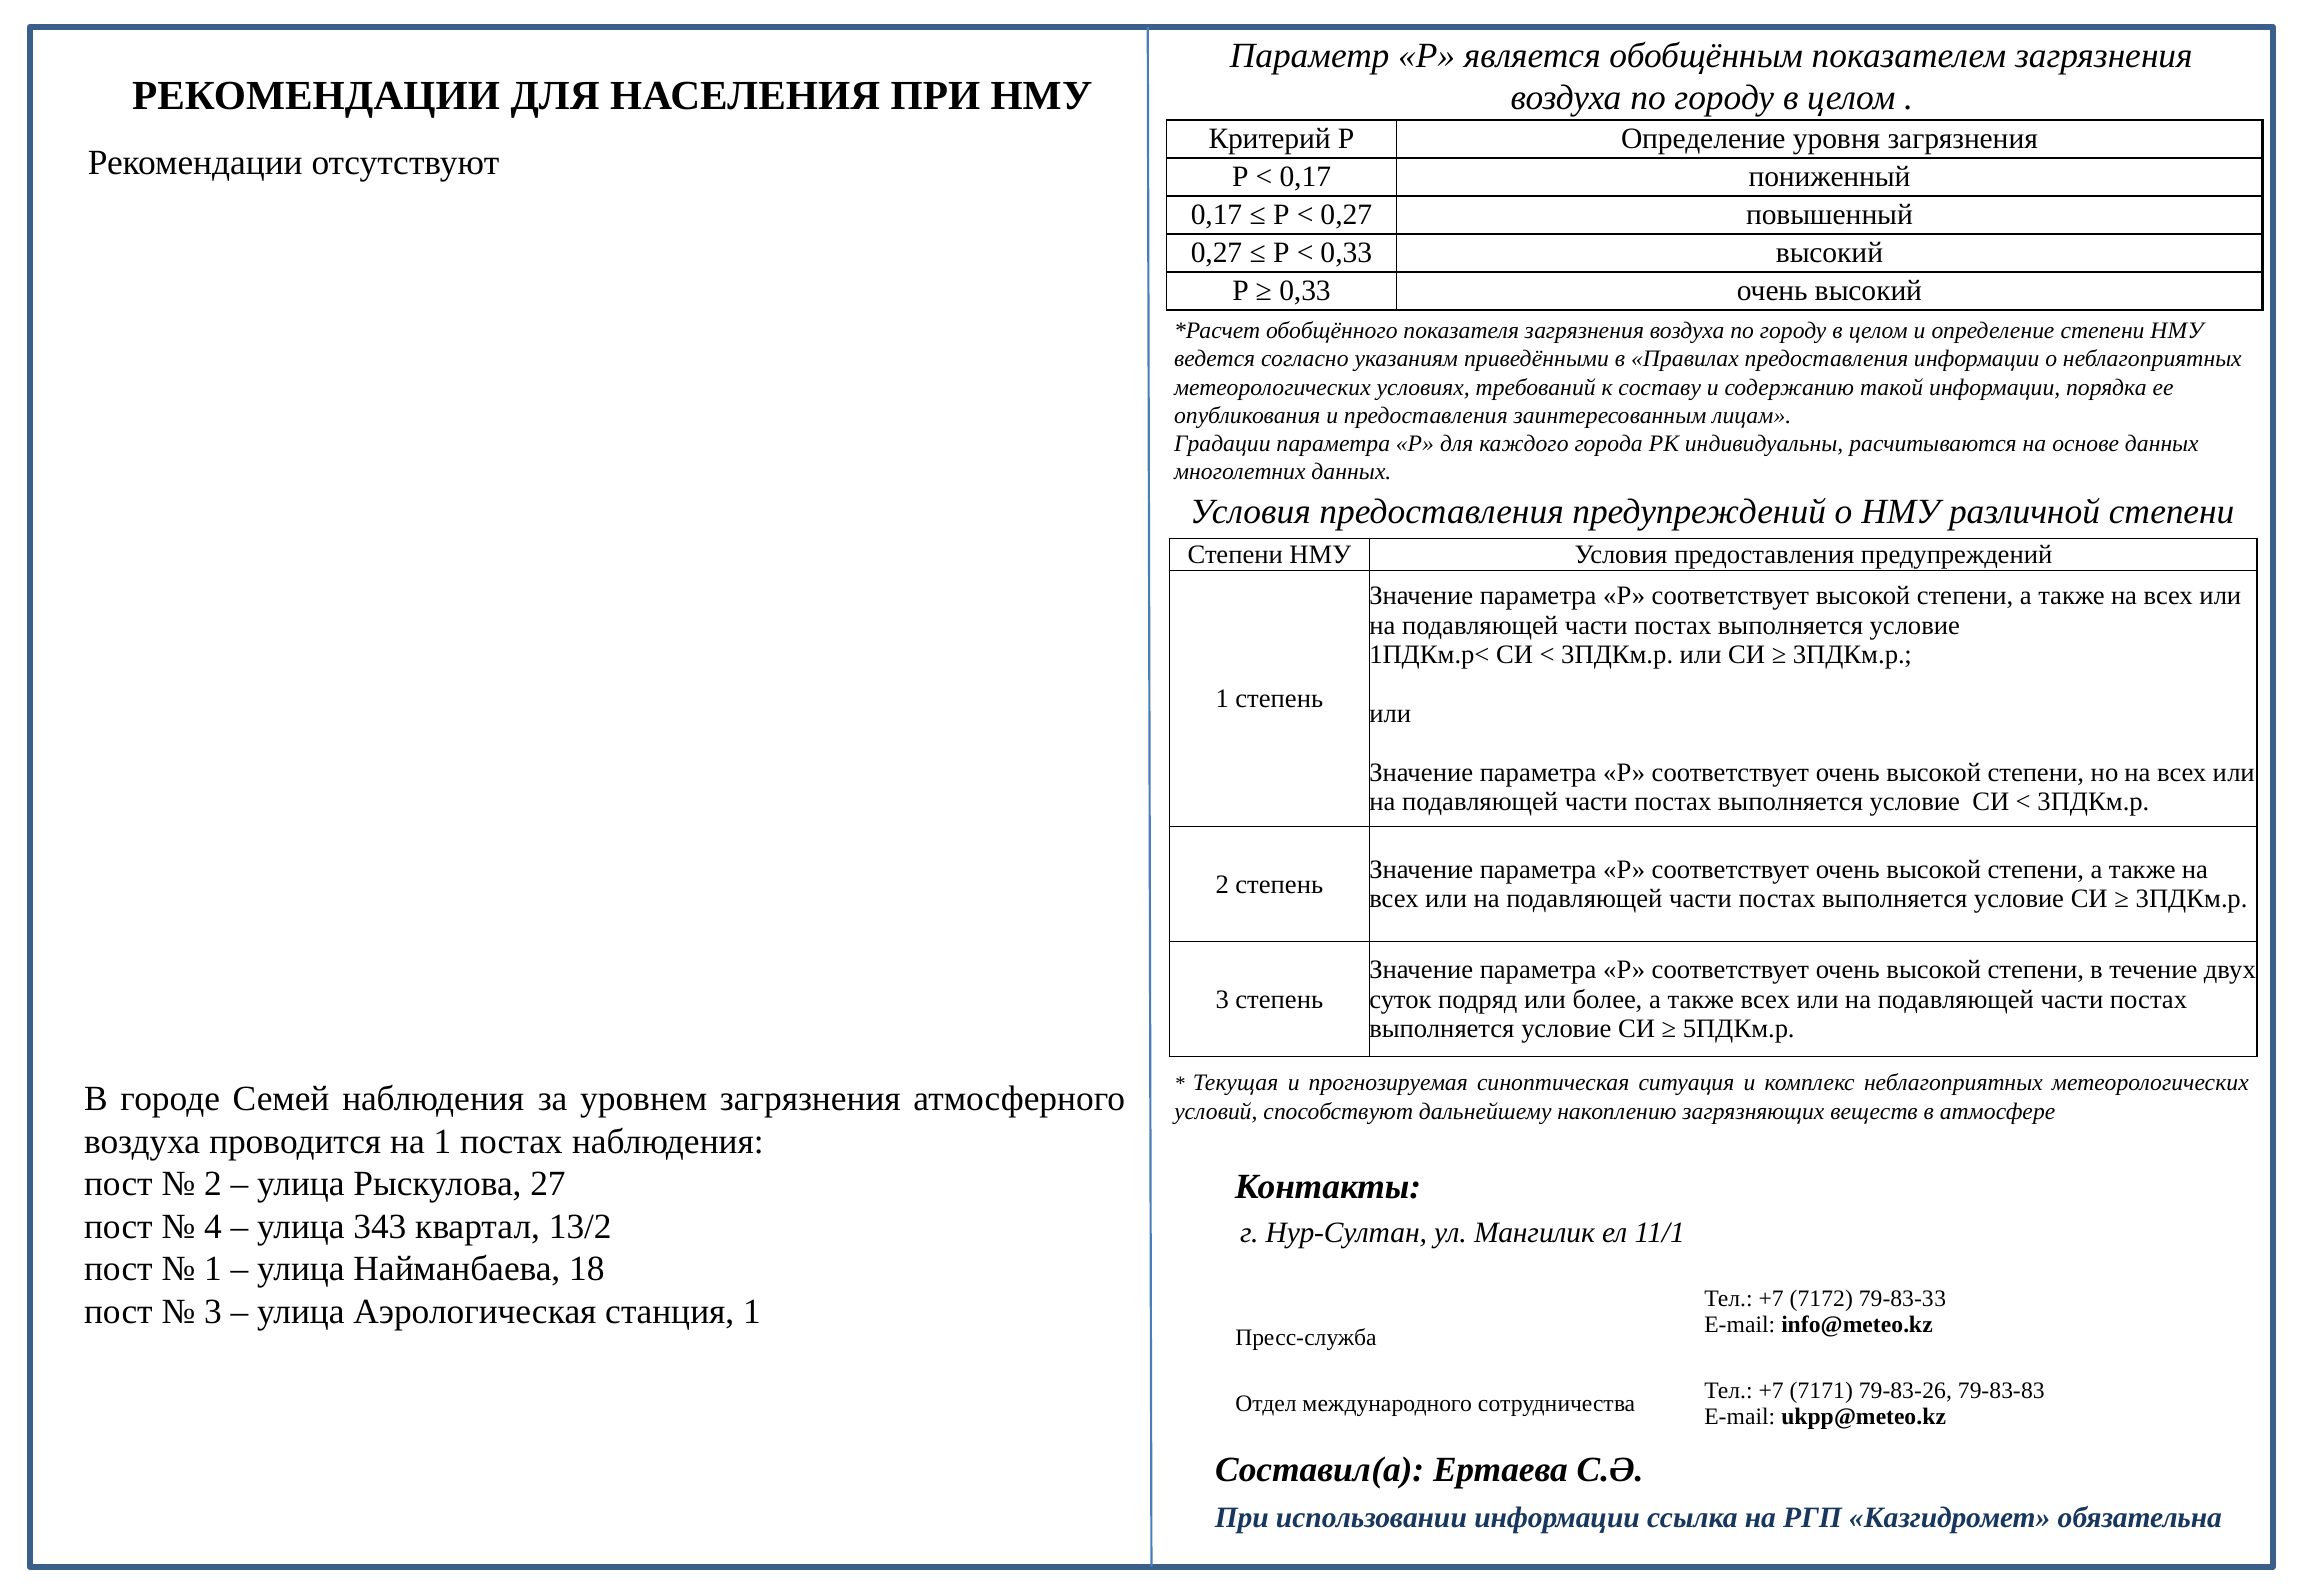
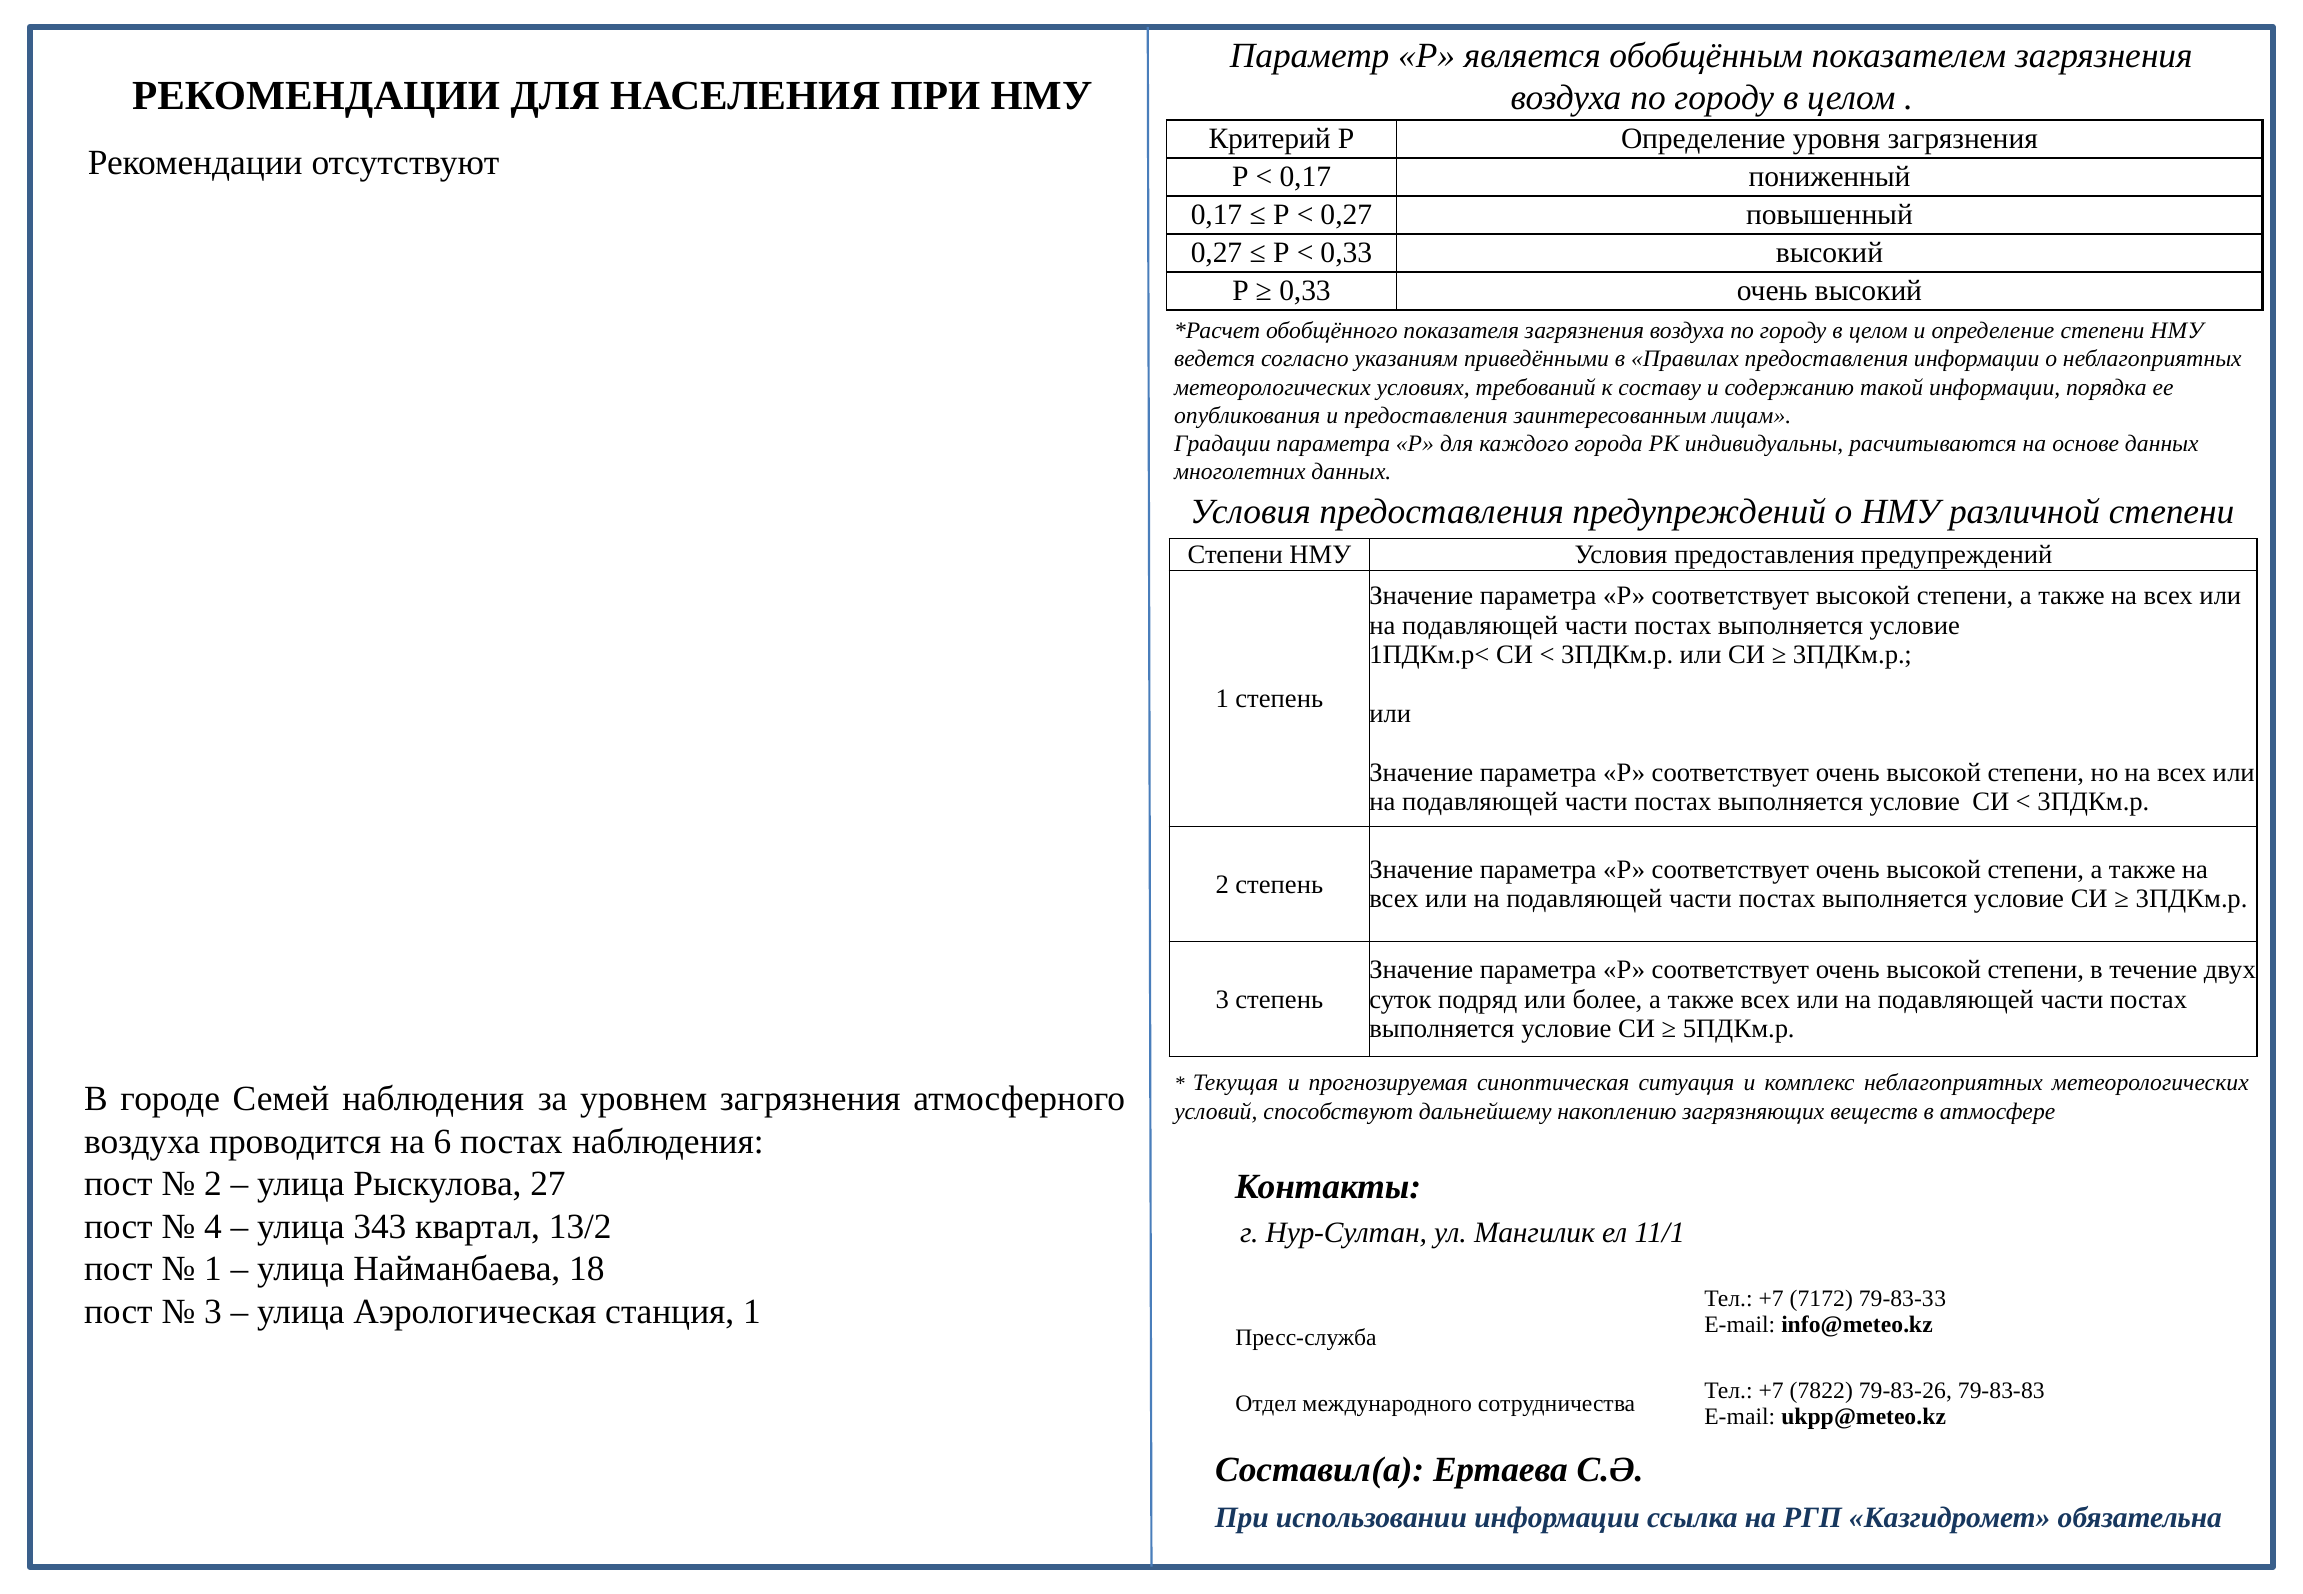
на 1: 1 -> 6 (442, 1142)
7171: 7171 -> 7822 (1821, 1391)
